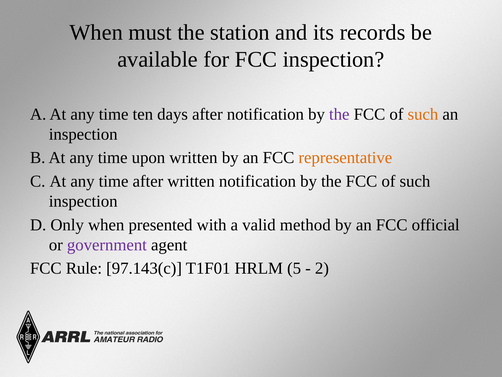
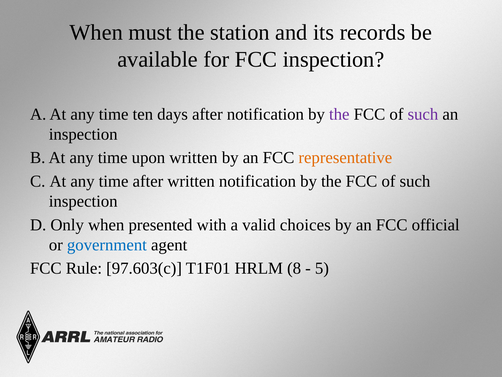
such colour: orange -> purple (423, 114)
method: method -> choices (305, 225)
government colour: purple -> blue (107, 245)
97.143(c: 97.143(c -> 97.603(c (144, 268)
5: 5 -> 8 (294, 268)
2: 2 -> 5 (322, 268)
